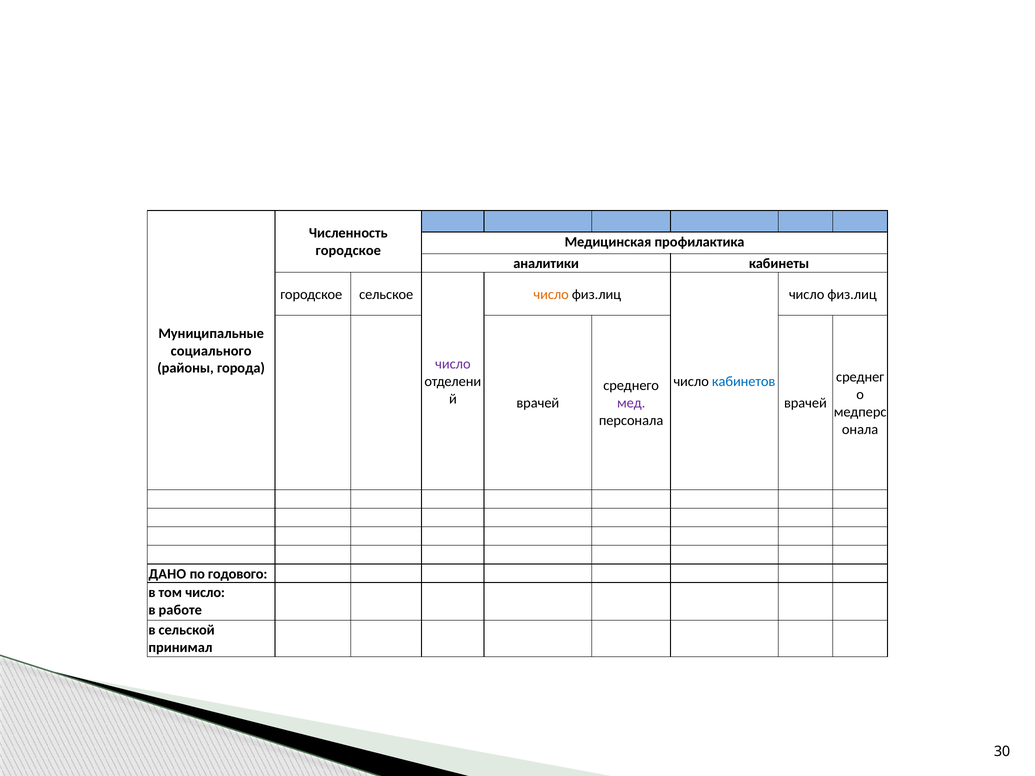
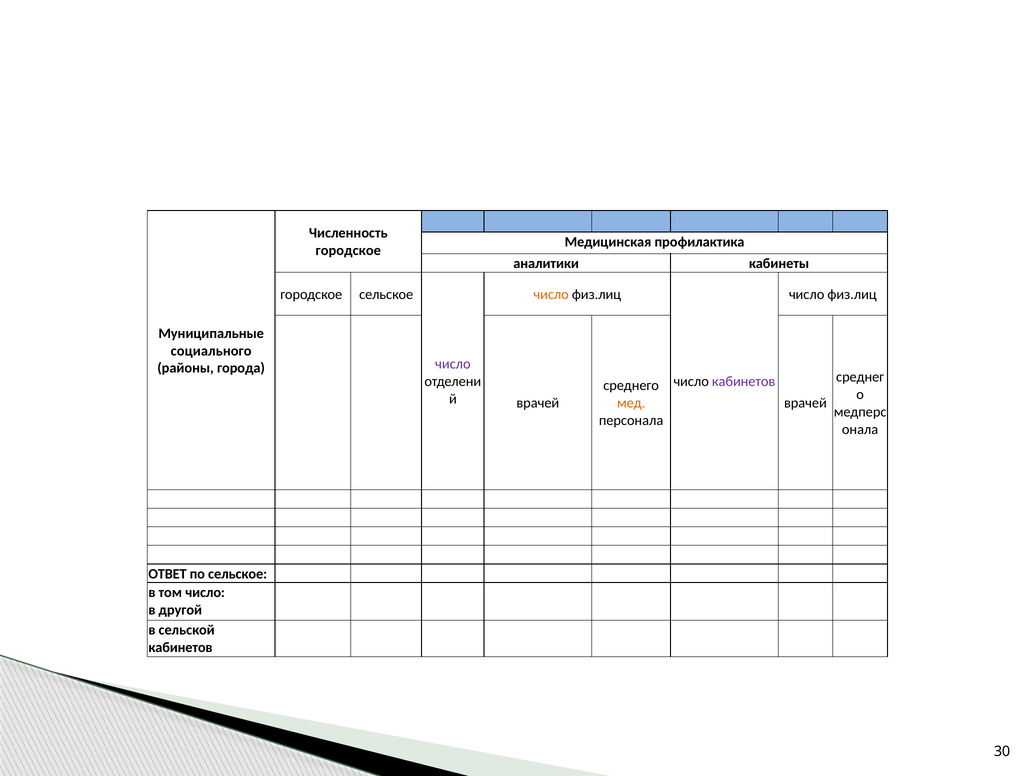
кабинетов colour: blue -> purple (744, 382)
мед colour: purple -> orange (631, 403)
ДАНО: ДАНО -> ОТВЕТ (167, 574)
по годового: годового -> сельское (238, 574)
работе: работе -> другой (180, 610)
принимал: принимал -> кабинетов (180, 648)
